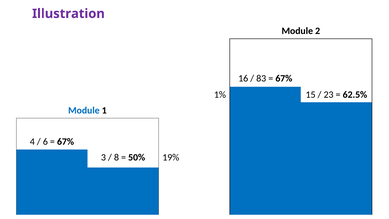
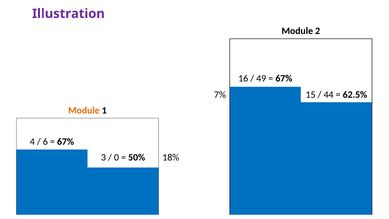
83: 83 -> 49 (261, 78)
1%: 1% -> 7% (220, 95)
23: 23 -> 44 (329, 95)
Module colour: blue -> orange (84, 110)
8: 8 -> 0 (116, 157)
19%: 19% -> 18% (171, 157)
